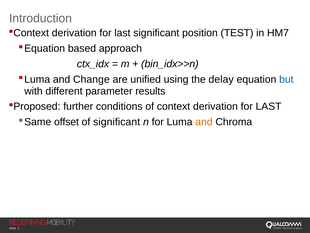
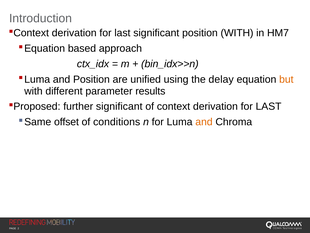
position TEST: TEST -> WITH (237, 33)
and Change: Change -> Position (91, 79)
but colour: blue -> orange (286, 79)
further conditions: conditions -> significant (119, 106)
of significant: significant -> conditions (117, 122)
